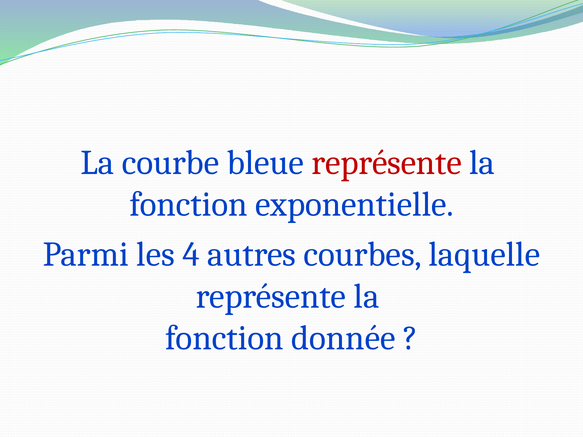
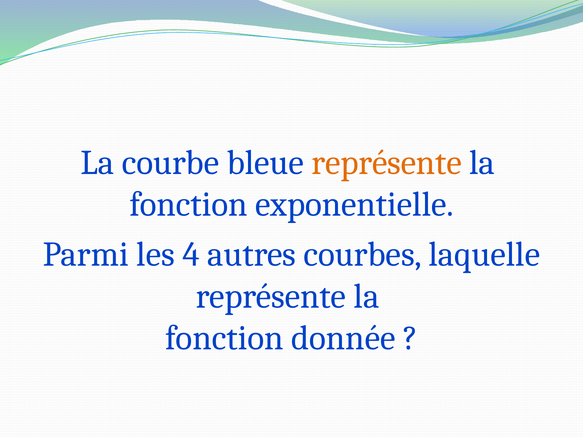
représente colour: red -> orange (387, 163)
